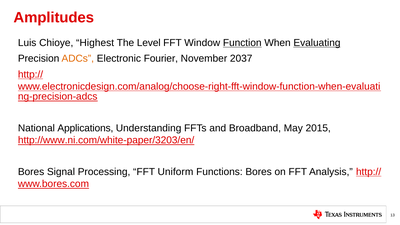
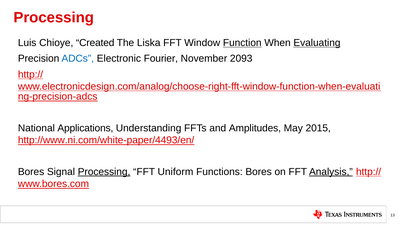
Amplitudes: Amplitudes -> Processing (54, 18)
Highest: Highest -> Created (95, 43)
Level: Level -> Liska (149, 43)
ADCs colour: orange -> blue (78, 59)
2037: 2037 -> 2093 (241, 59)
Broadband: Broadband -> Amplitudes (255, 128)
http://www.ni.com/white-paper/3203/en/: http://www.ni.com/white-paper/3203/en/ -> http://www.ni.com/white-paper/4493/en/ (106, 140)
Processing underline: none -> present (104, 172)
Analysis underline: none -> present (331, 172)
